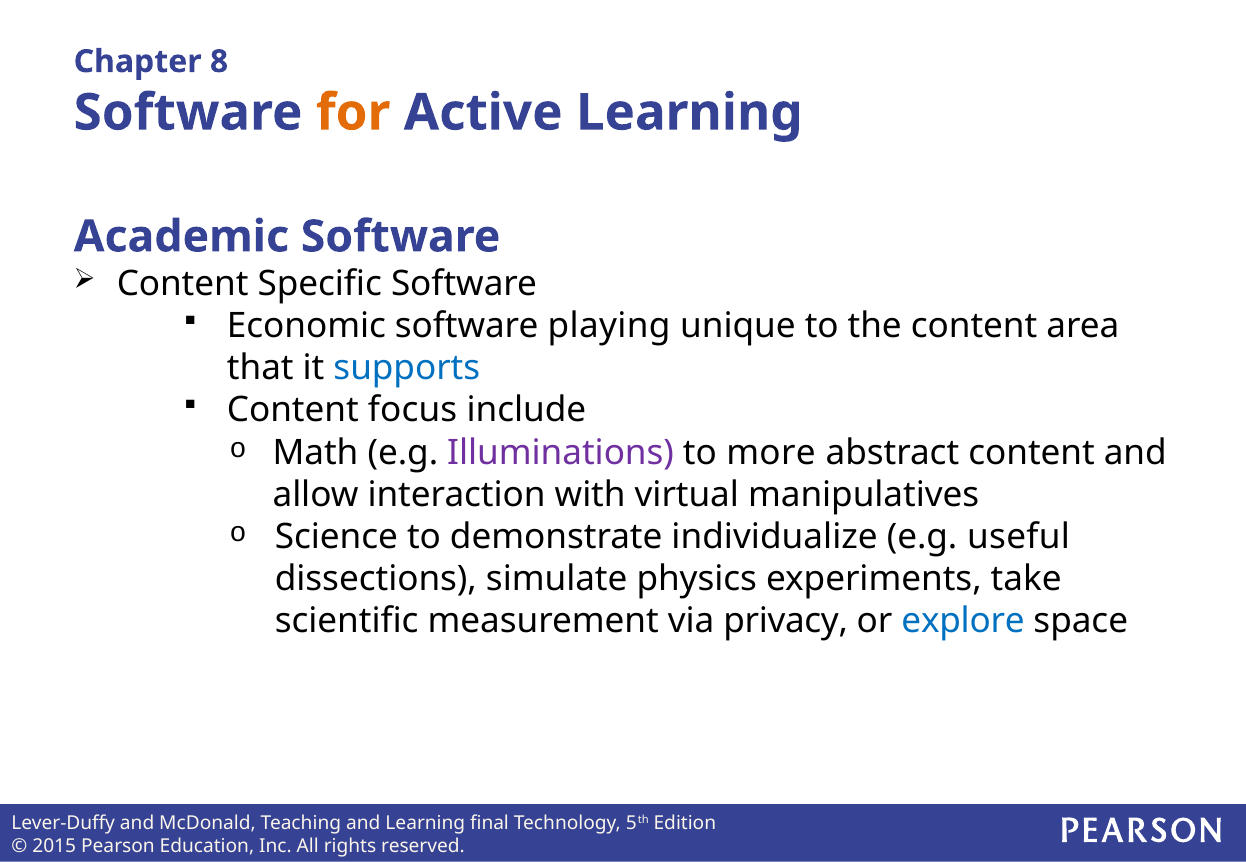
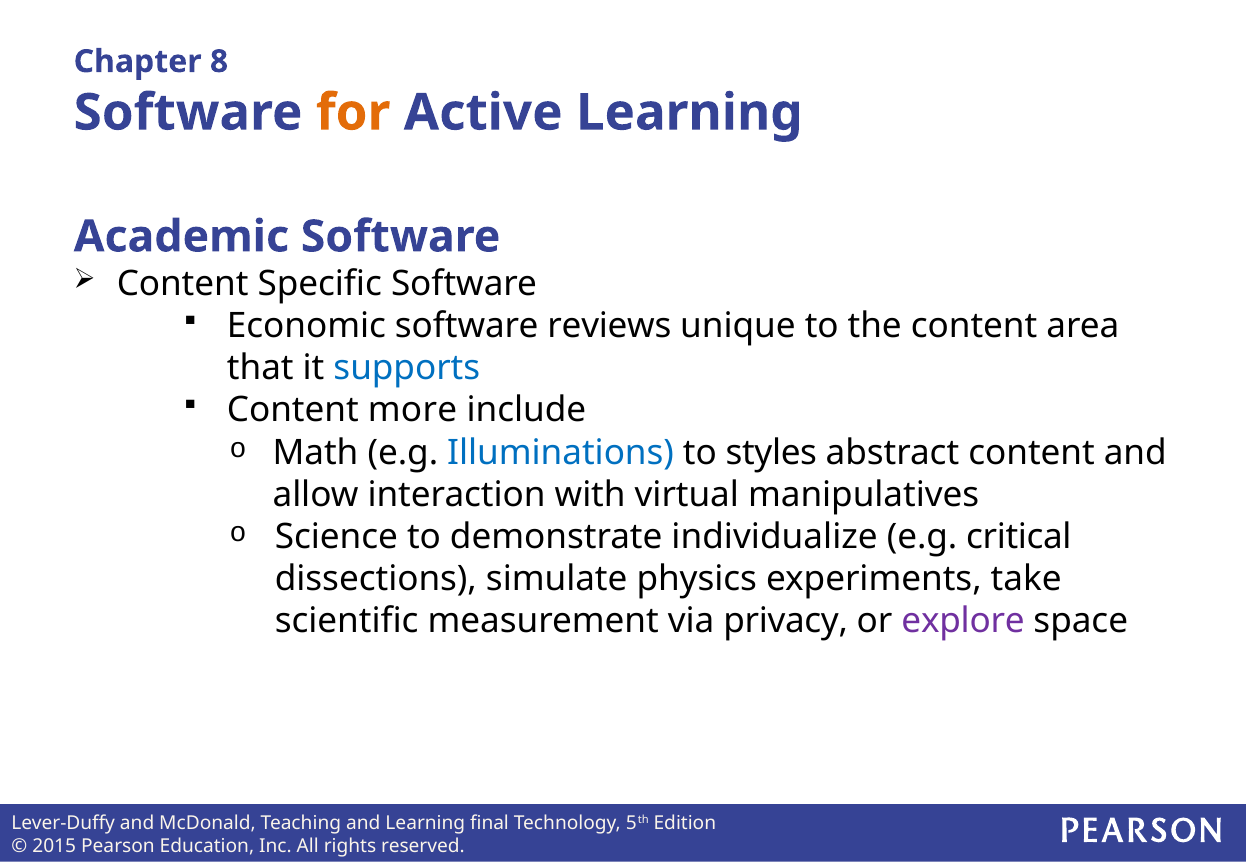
playing: playing -> reviews (609, 326)
focus: focus -> more (412, 411)
Illuminations colour: purple -> blue (561, 453)
more: more -> styles (771, 453)
useful: useful -> critical (1019, 537)
explore colour: blue -> purple (963, 621)
